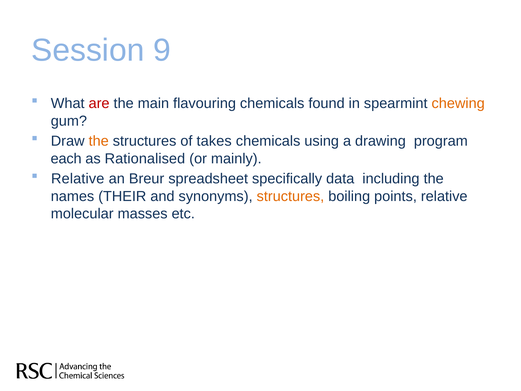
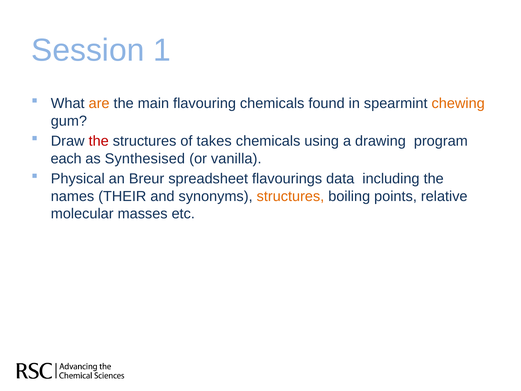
9: 9 -> 1 (162, 50)
are colour: red -> orange (99, 103)
the colour: orange -> red (99, 141)
Rationalised: Rationalised -> Synthesised (145, 158)
mainly: mainly -> vanilla (236, 158)
Relative: Relative -> Physical (78, 179)
specifically: specifically -> flavourings (287, 179)
